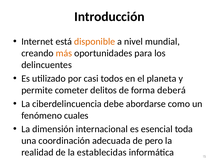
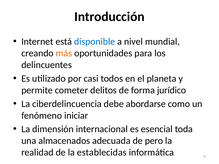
disponible colour: orange -> blue (95, 42)
deberá: deberá -> jurídico (172, 90)
cuales: cuales -> iniciar (76, 116)
coordinación: coordinación -> almacenados (64, 141)
